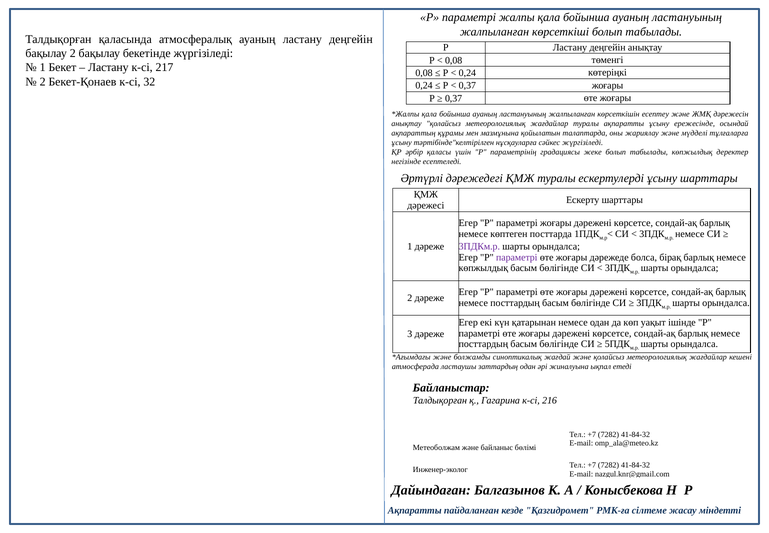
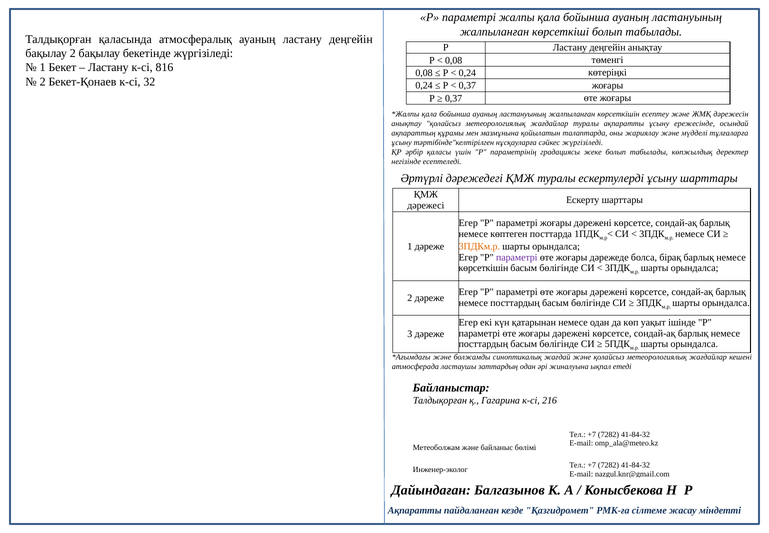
217: 217 -> 816 (164, 68)
3ПДКм.р colour: purple -> orange (479, 246)
көпжылдық: көпжылдық -> көрсеткішін (483, 268)
